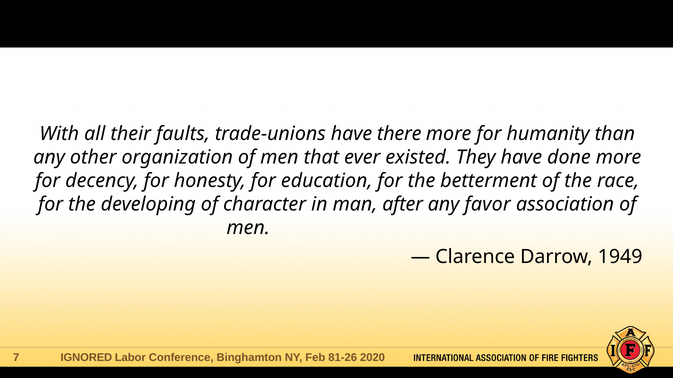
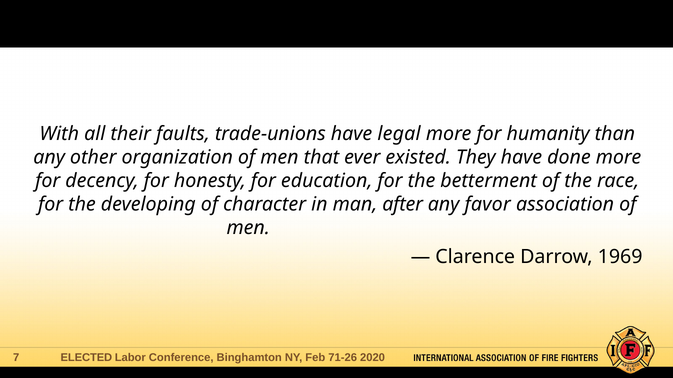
there: there -> legal (399, 134)
1949: 1949 -> 1969 (620, 257)
IGNORED: IGNORED -> ELECTED (86, 358)
81-26: 81-26 -> 71-26 (343, 358)
